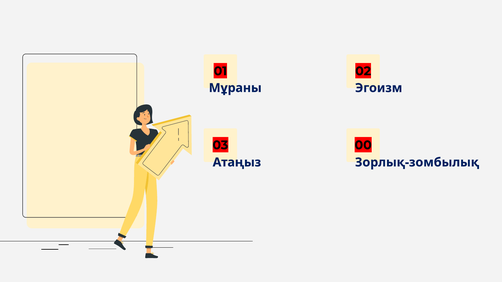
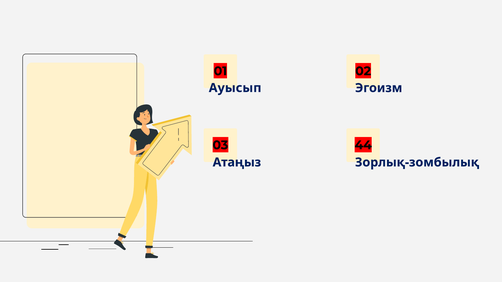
Мұраны: Мұраны -> Ауысып (235, 88)
00: 00 -> 44 (363, 145)
